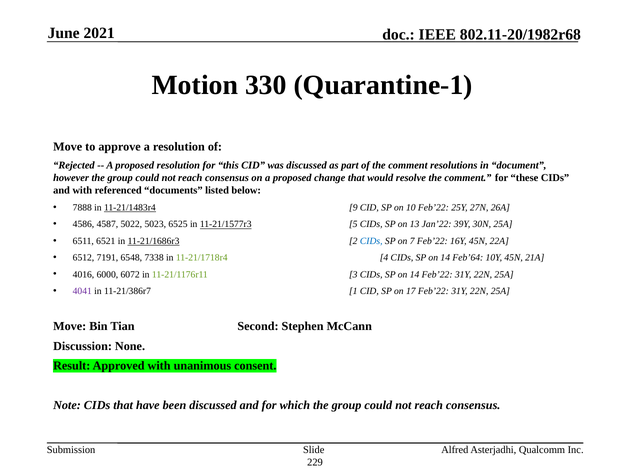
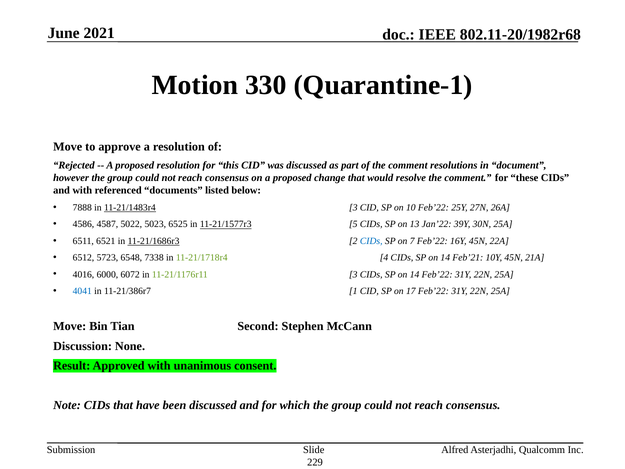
11-21/1483r4 9: 9 -> 3 (353, 207)
7191: 7191 -> 5723 (107, 258)
Feb’64: Feb’64 -> Feb’21 (468, 258)
4041 colour: purple -> blue (82, 291)
